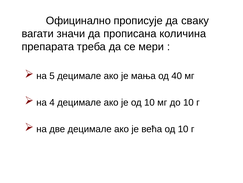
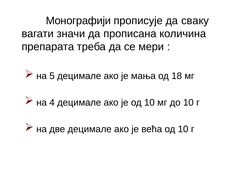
Официнално: Официнално -> Монографији (78, 21)
40: 40 -> 18 (177, 76)
